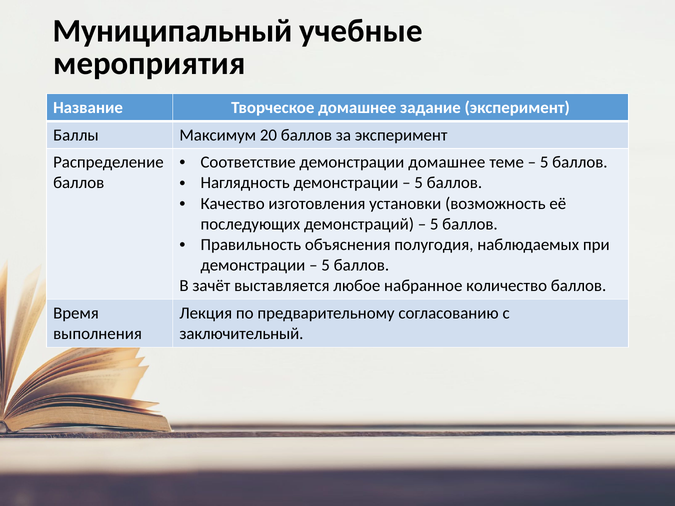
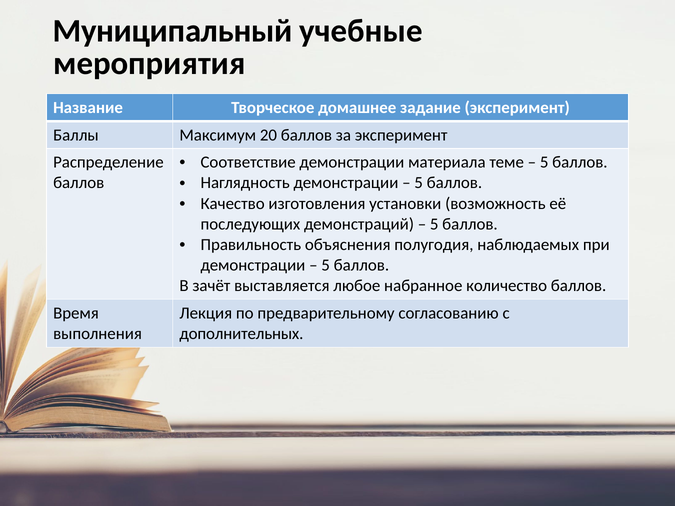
демонстрации домашнее: домашнее -> материала (447, 162)
заключительный: заключительный -> дополнительных (241, 334)
